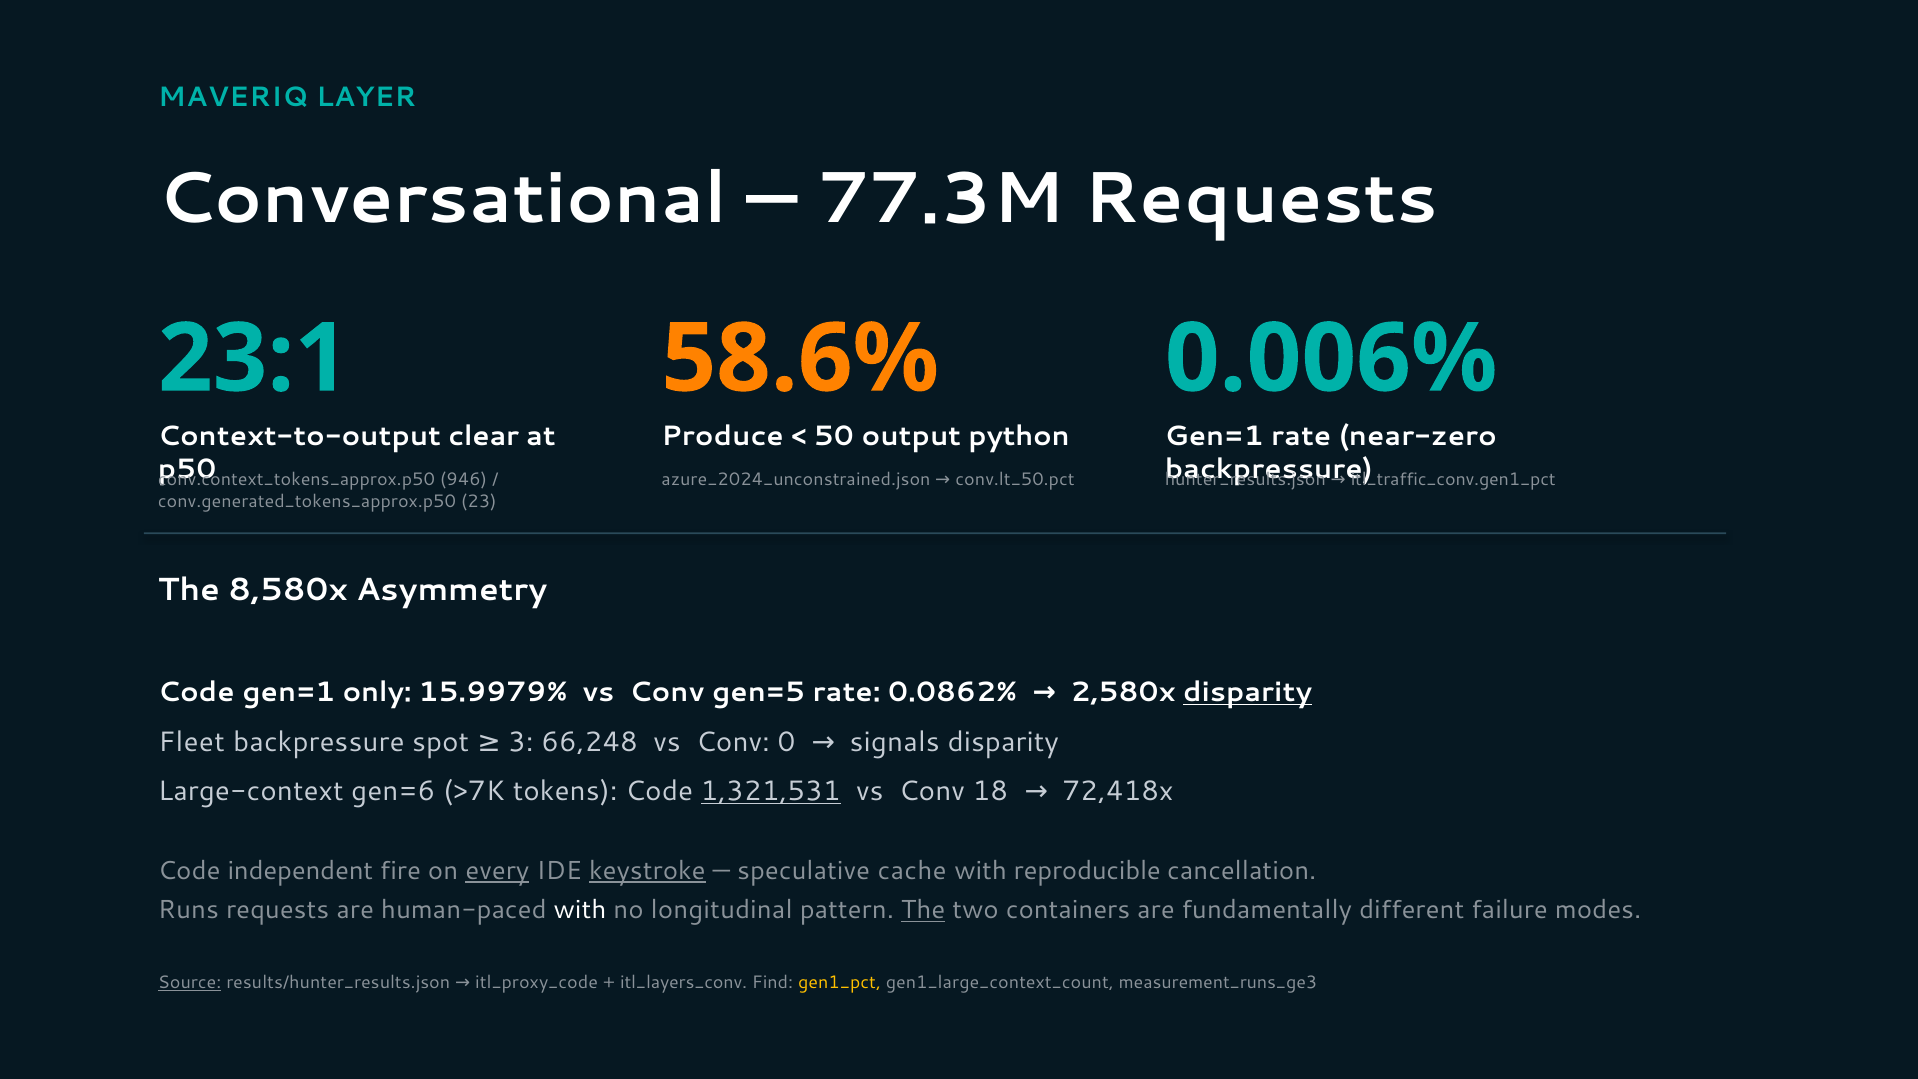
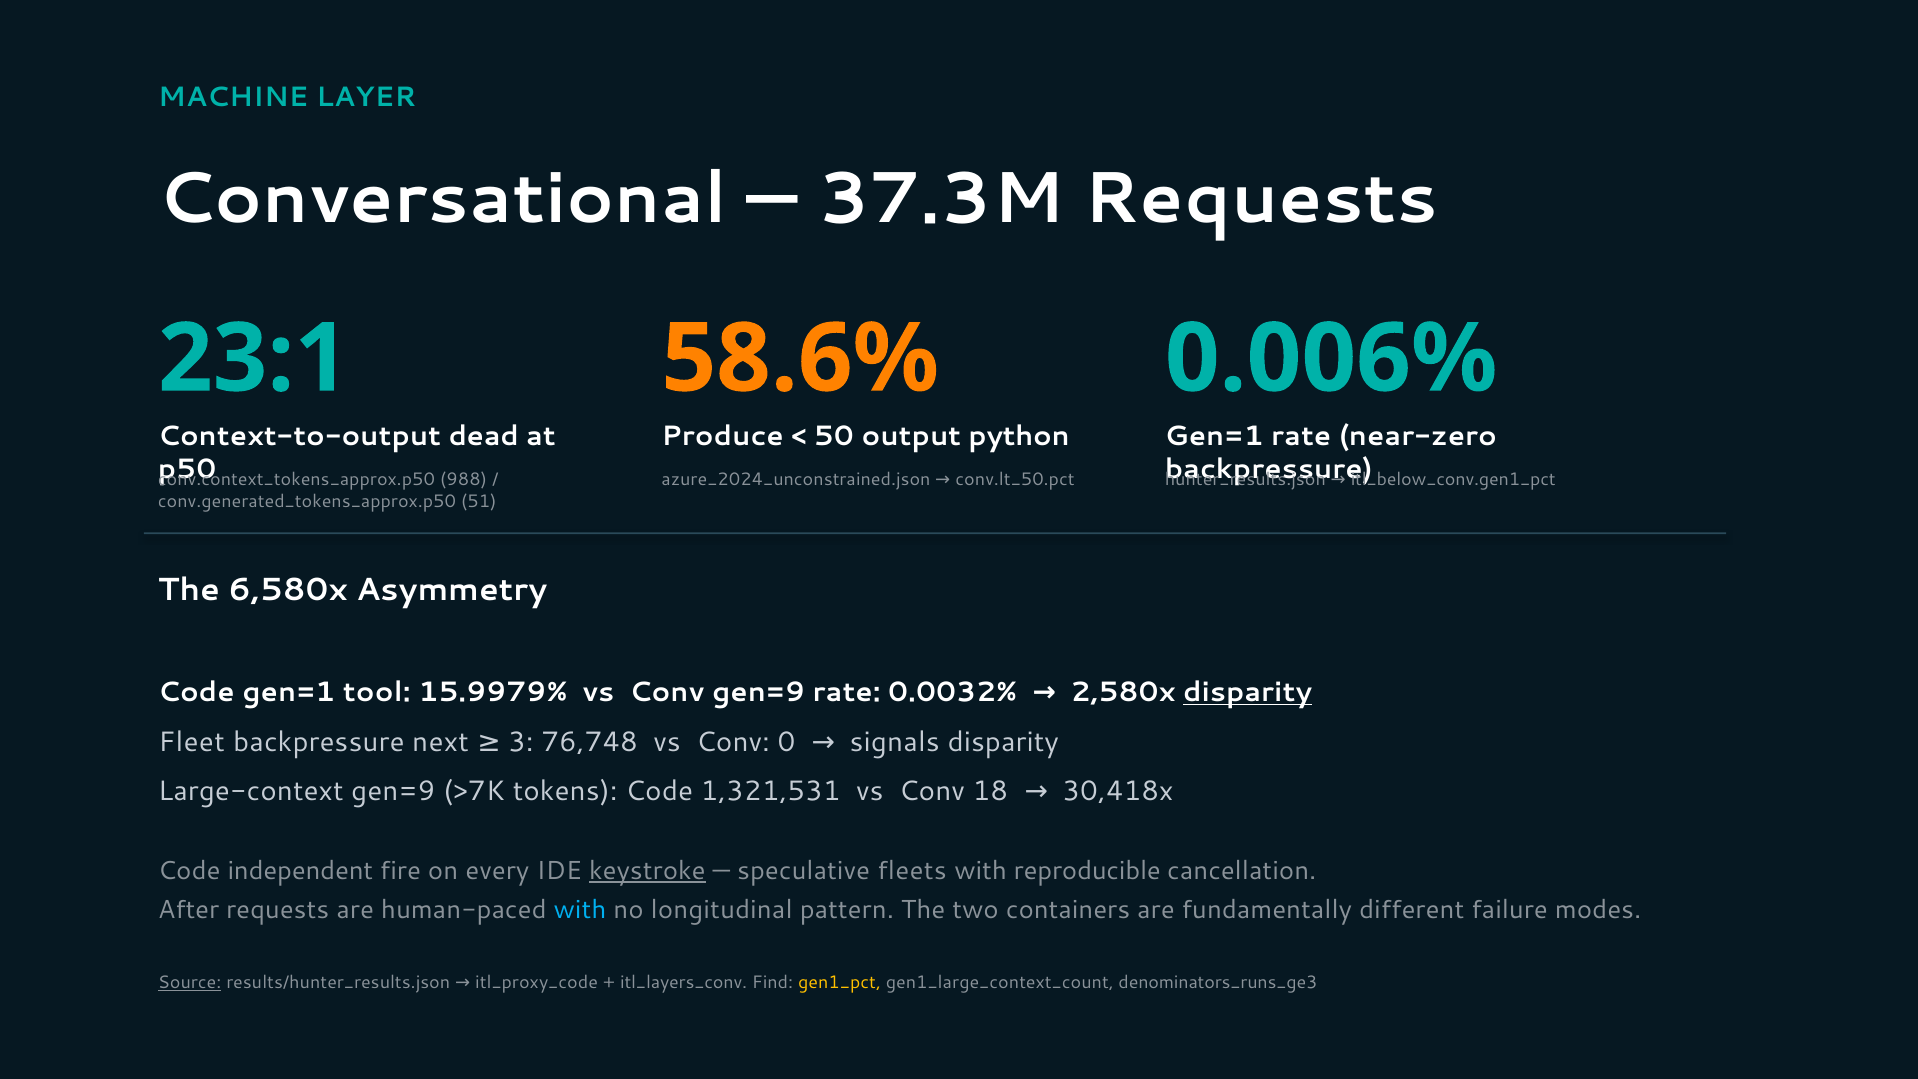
MAVERIQ: MAVERIQ -> MACHINE (233, 98)
77.3M: 77.3M -> 37.3M (941, 199)
clear: clear -> dead (484, 436)
946: 946 -> 988 (464, 479)
itl_traffic_conv.gen1_pct: itl_traffic_conv.gen1_pct -> itl_below_conv.gen1_pct (1453, 479)
23: 23 -> 51 (479, 501)
8,580x: 8,580x -> 6,580x (288, 590)
only: only -> tool (377, 692)
Conv gen=5: gen=5 -> gen=9 (759, 692)
0.0862%: 0.0862% -> 0.0032% (952, 692)
spot: spot -> next (441, 742)
66,248: 66,248 -> 76,748 (590, 742)
Large-context gen=6: gen=6 -> gen=9 (393, 791)
1,321,531 underline: present -> none (771, 791)
72,418x: 72,418x -> 30,418x (1118, 791)
every underline: present -> none (497, 871)
cache: cache -> fleets (912, 871)
Runs: Runs -> After (189, 910)
with colour: white -> light blue (580, 910)
The underline: present -> none (923, 910)
measurement_runs_ge3: measurement_runs_ge3 -> denominators_runs_ge3 (1218, 983)
